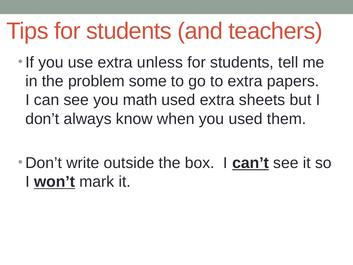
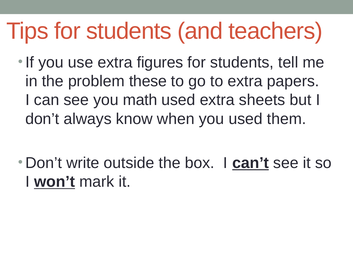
unless: unless -> figures (160, 62)
some: some -> these (148, 81)
